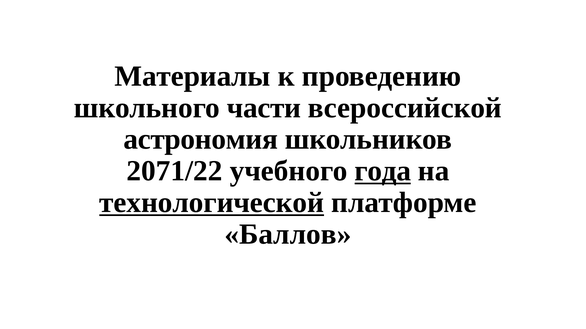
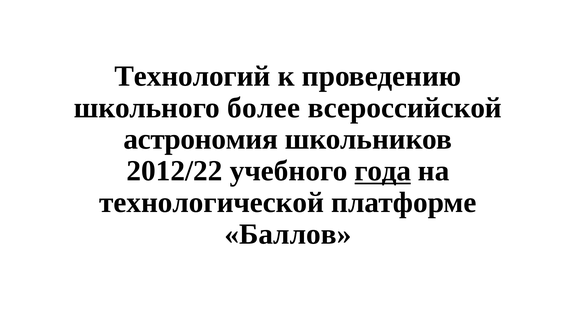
Материалы: Материалы -> Технологий (193, 76)
части: части -> более (264, 108)
2071/22: 2071/22 -> 2012/22 (175, 171)
технологической underline: present -> none (212, 203)
